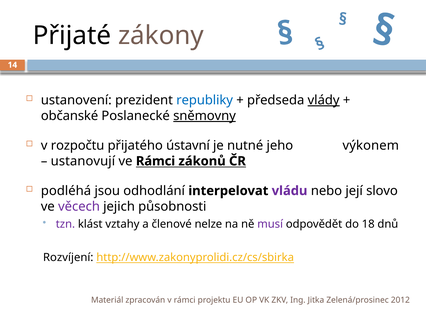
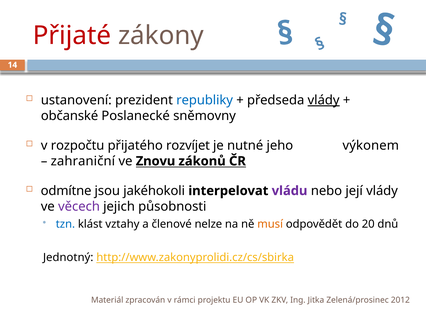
Přijaté colour: black -> red (72, 36)
sněmovny underline: present -> none (205, 116)
ústavní: ústavní -> rozvíjet (188, 145)
ustanovují: ustanovují -> zahraniční (83, 161)
ve Rámci: Rámci -> Znovu (156, 161)
podléhá: podléhá -> odmítne (66, 191)
odhodlání: odhodlání -> jakéhokoli (154, 191)
její slovo: slovo -> vlády (382, 191)
tzn colour: purple -> blue (65, 224)
musí colour: purple -> orange (270, 224)
18: 18 -> 20 (368, 224)
Rozvíjení: Rozvíjení -> Jednotný (68, 257)
